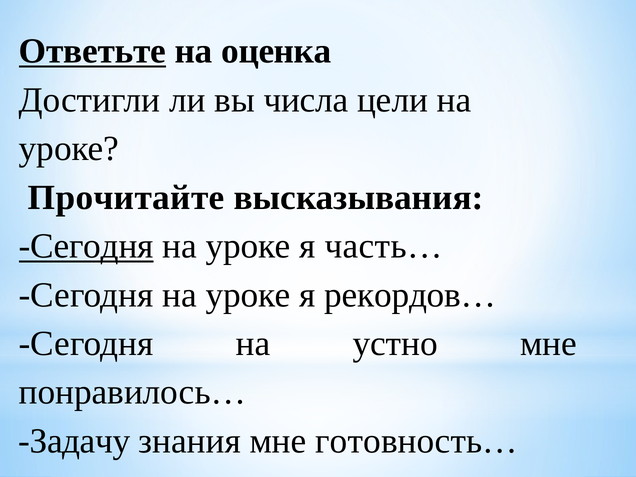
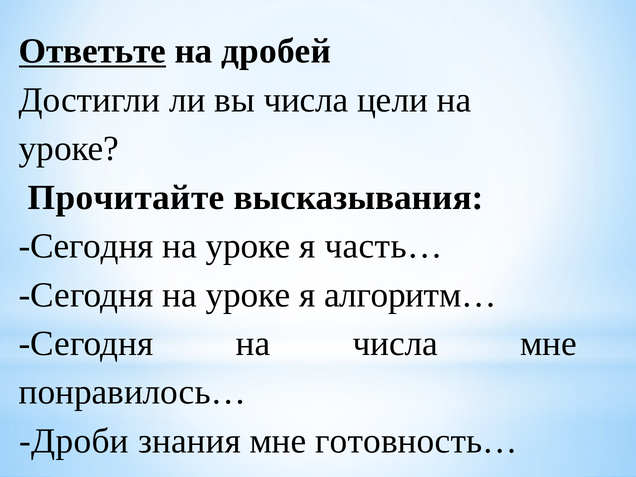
оценка: оценка -> дробей (276, 51)
Сегодня underline: present -> none (86, 246)
рекордов…: рекордов… -> алгоритм… (410, 295)
на устно: устно -> числа (395, 344)
Задачу: Задачу -> Дроби (74, 441)
